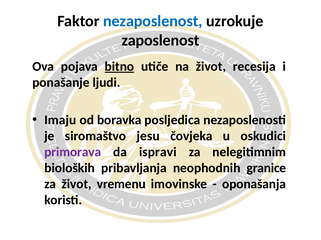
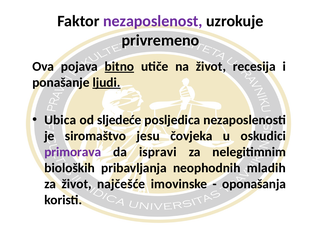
nezaposlenost colour: blue -> purple (153, 21)
zaposlenost: zaposlenost -> privremeno (160, 40)
ljudi underline: none -> present (107, 83)
Imaju: Imaju -> Ubica (60, 120)
boravka: boravka -> sljedeće (119, 120)
granice: granice -> mladih (266, 168)
vremenu: vremenu -> najčešće (121, 184)
